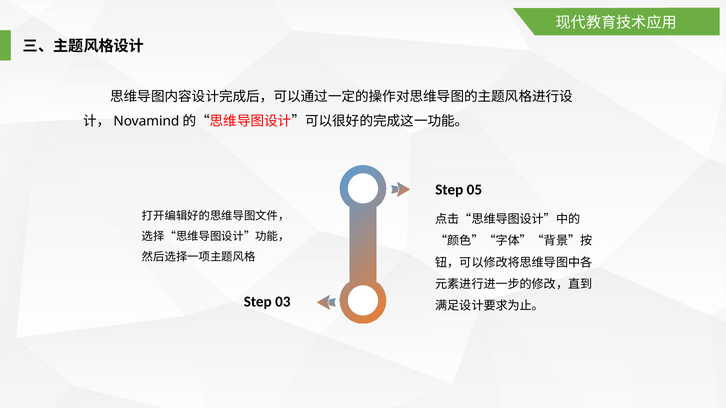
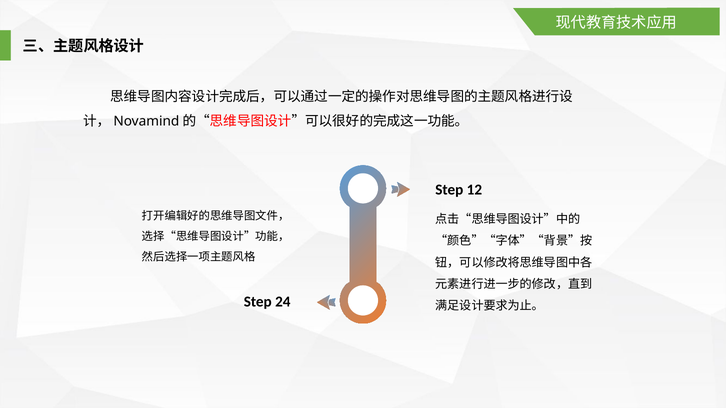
05: 05 -> 12 (474, 190)
03: 03 -> 24 (283, 302)
